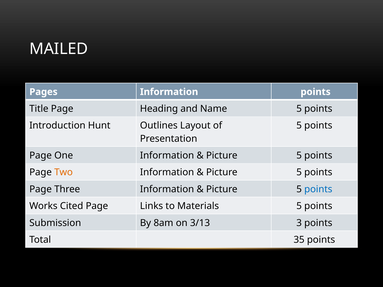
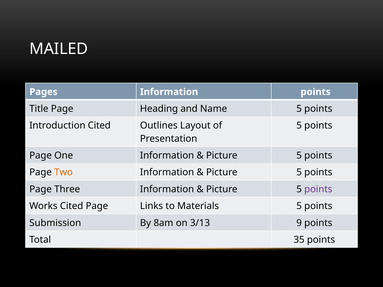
Introduction Hunt: Hunt -> Cited (99, 126)
points colour: blue -> purple (318, 189)
3: 3 -> 9 (299, 223)
